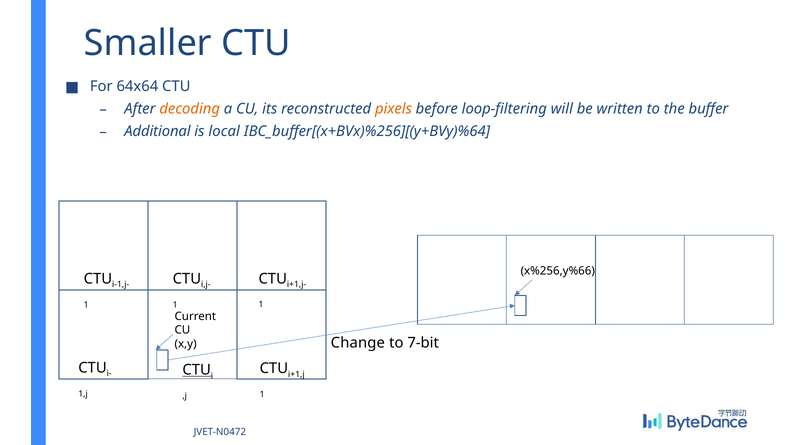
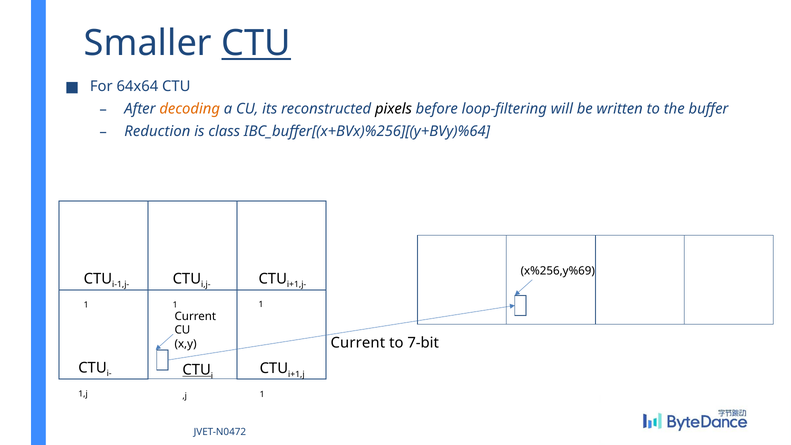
CTU underline: none -> present (256, 43)
pixels colour: orange -> black (394, 109)
Additional: Additional -> Reduction (157, 132)
local: local -> class (224, 132)
x%256,y%66: x%256,y%66 -> x%256,y%69 (558, 271)
x,y Change: Change -> Current (358, 343)
